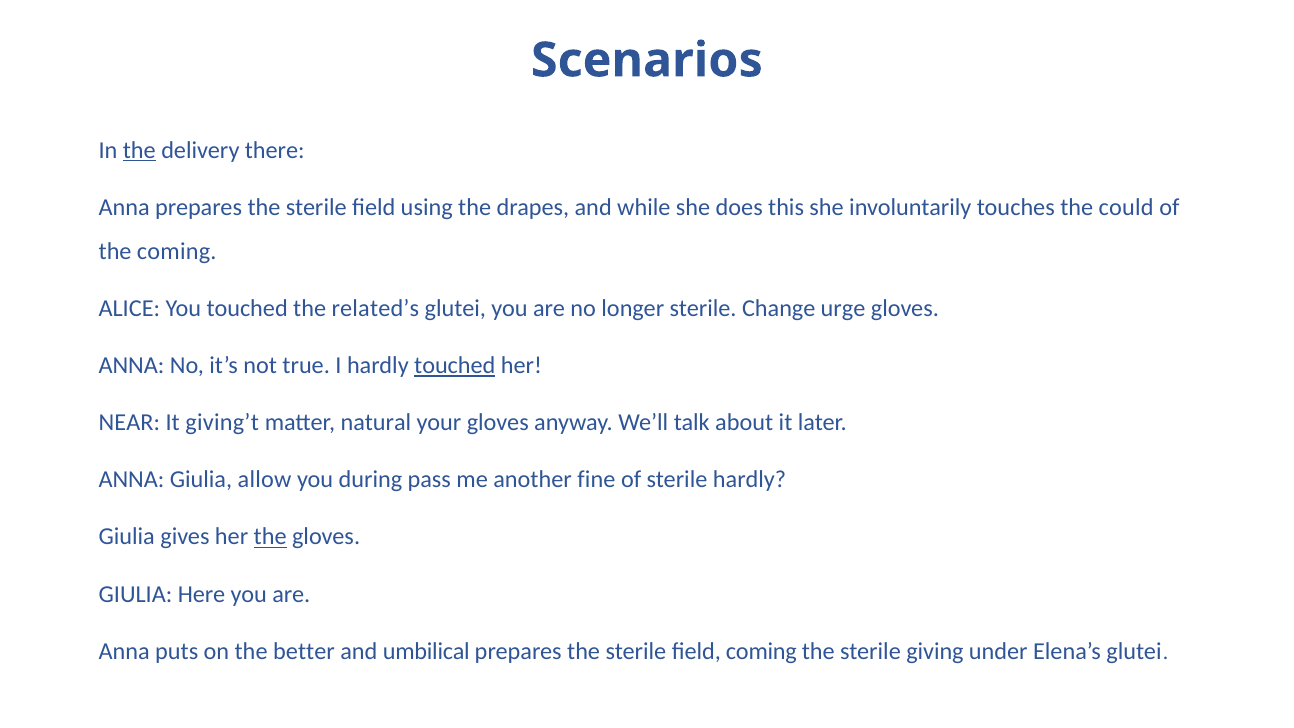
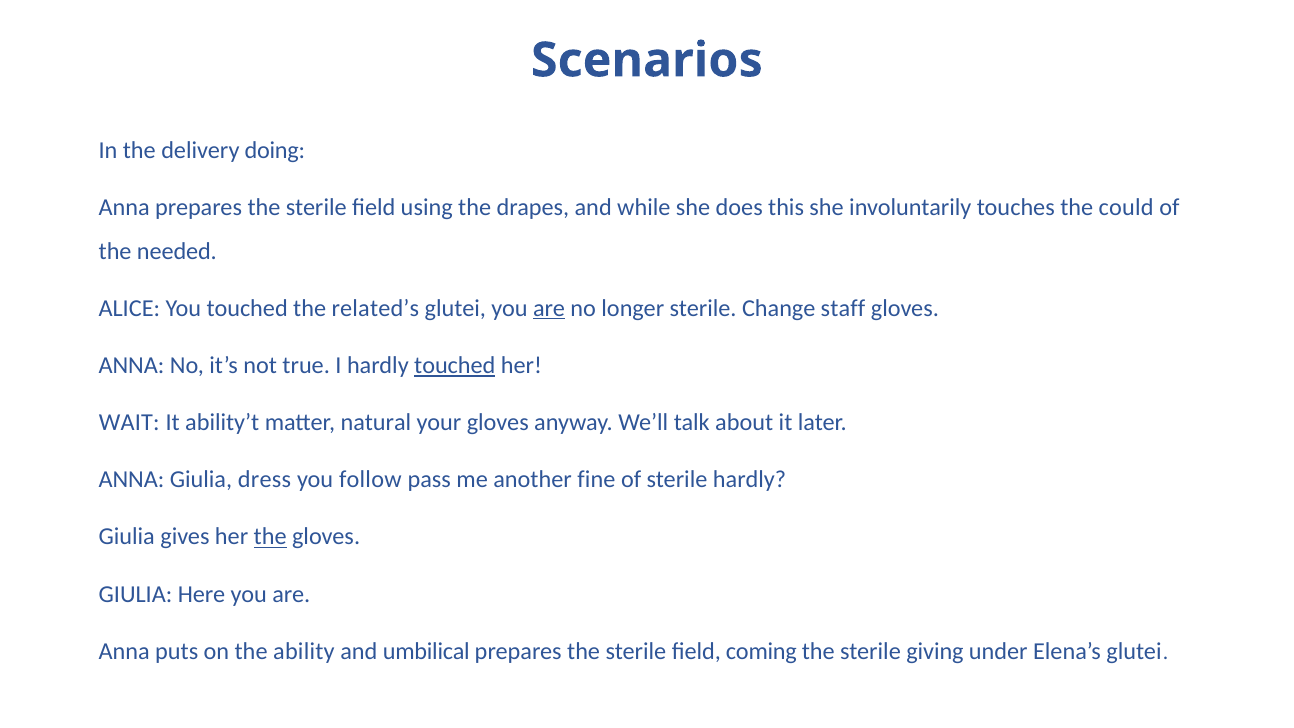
the underline: present -> none (139, 150)
there: there -> doing (275, 150)
the coming: coming -> needed (177, 251)
are underline: none -> present (549, 308)
urge: urge -> staff (843, 308)
NEAR: NEAR -> WAIT (129, 423)
giving’t: giving’t -> ability’t (222, 423)
allow: allow -> dress (264, 480)
during: during -> follow (370, 480)
better: better -> ability (304, 651)
